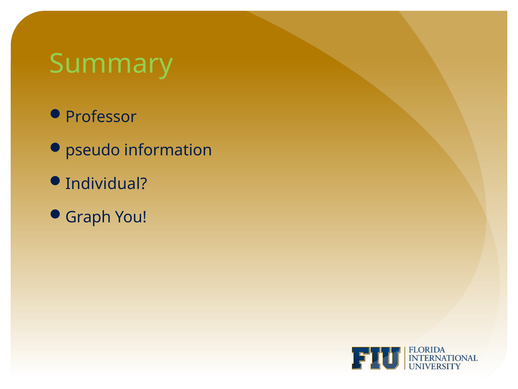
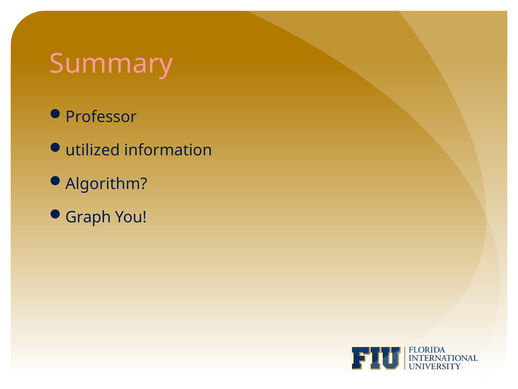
Summary colour: light green -> pink (111, 64)
pseudo: pseudo -> utilized (93, 150)
Individual: Individual -> Algorithm (106, 184)
